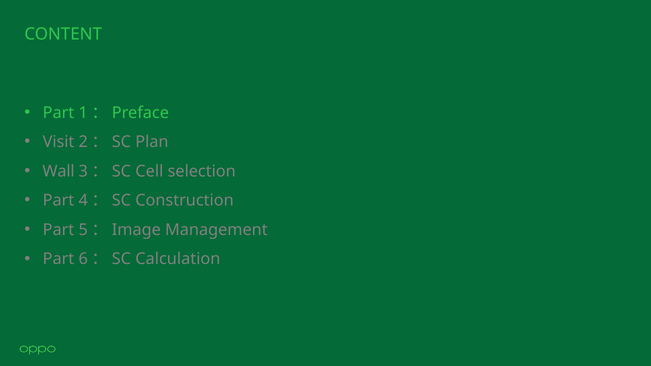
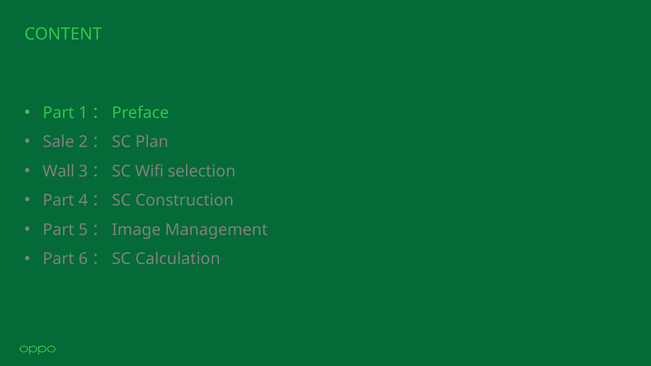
Visit: Visit -> Sale (58, 142)
Cell: Cell -> Wifi (149, 171)
